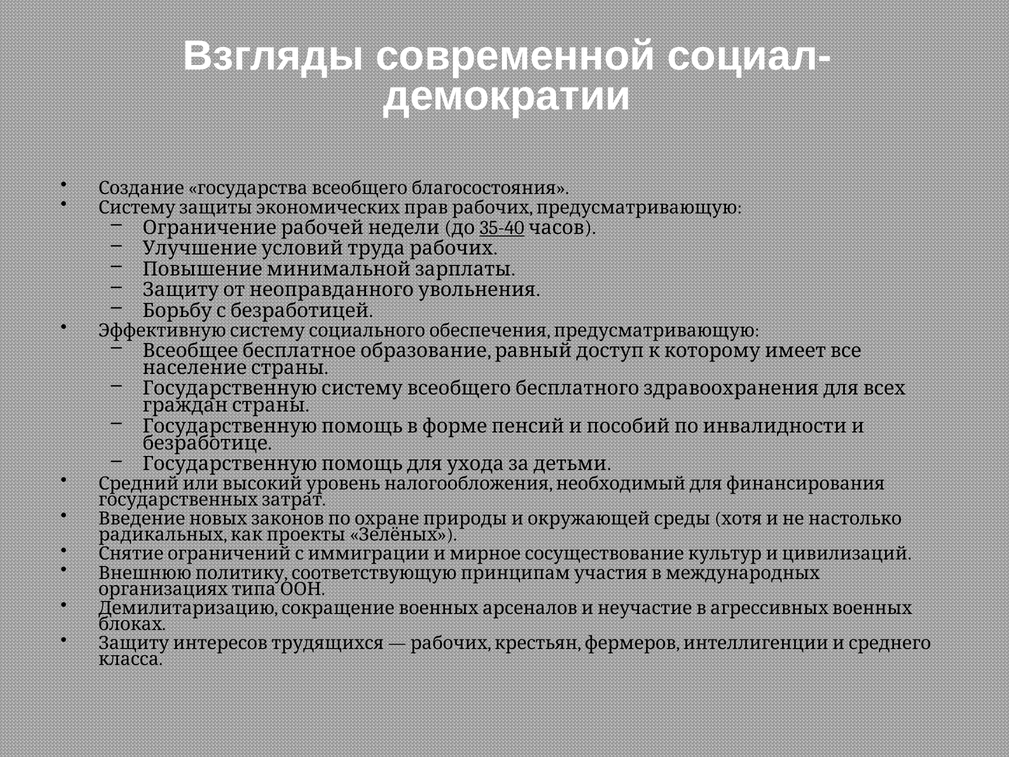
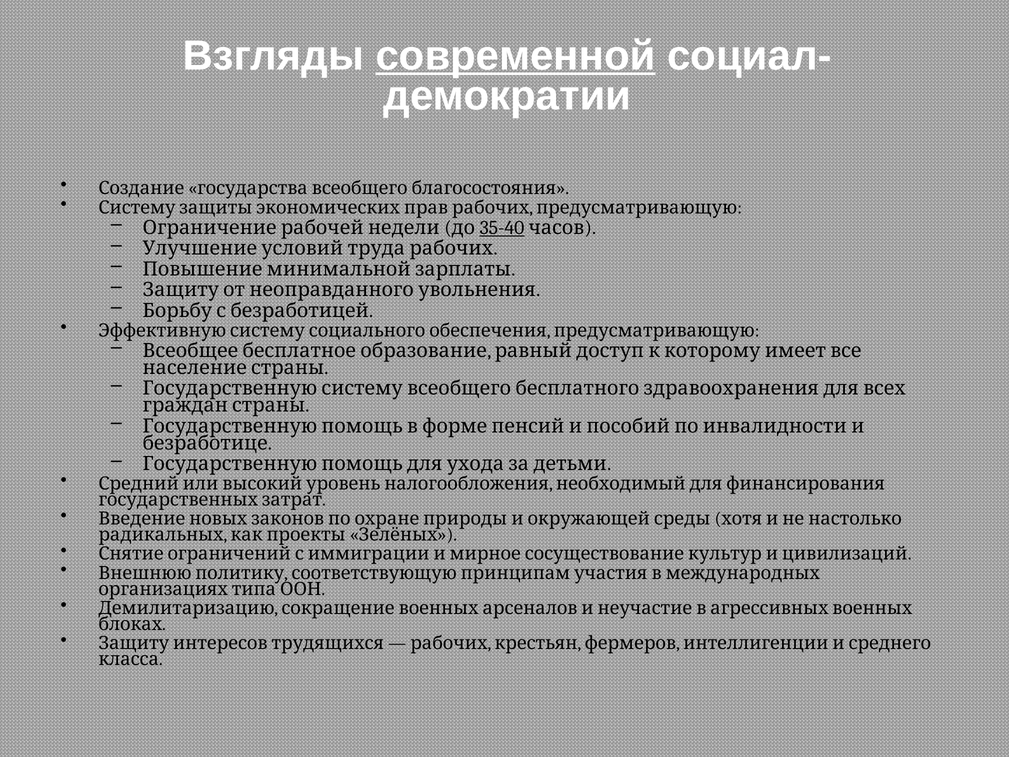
современной underline: none -> present (516, 56)
